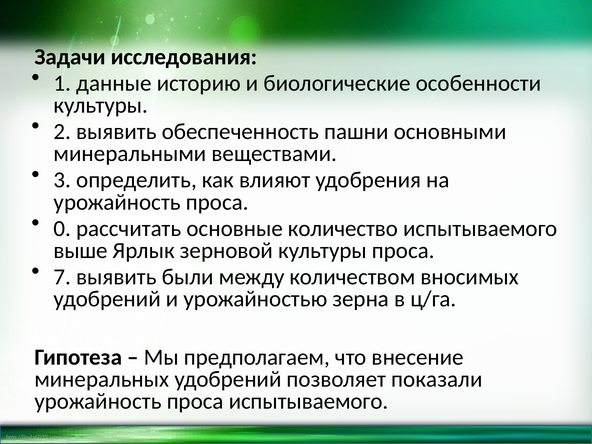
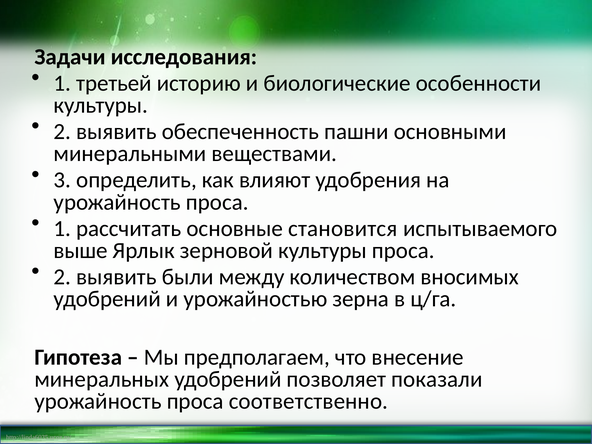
данные: данные -> третьей (114, 83)
0: 0 -> 1 (62, 228)
количество: количество -> становится (343, 228)
7: 7 -> 2 (62, 277)
проса испытываемого: испытываемого -> соответственно (308, 401)
